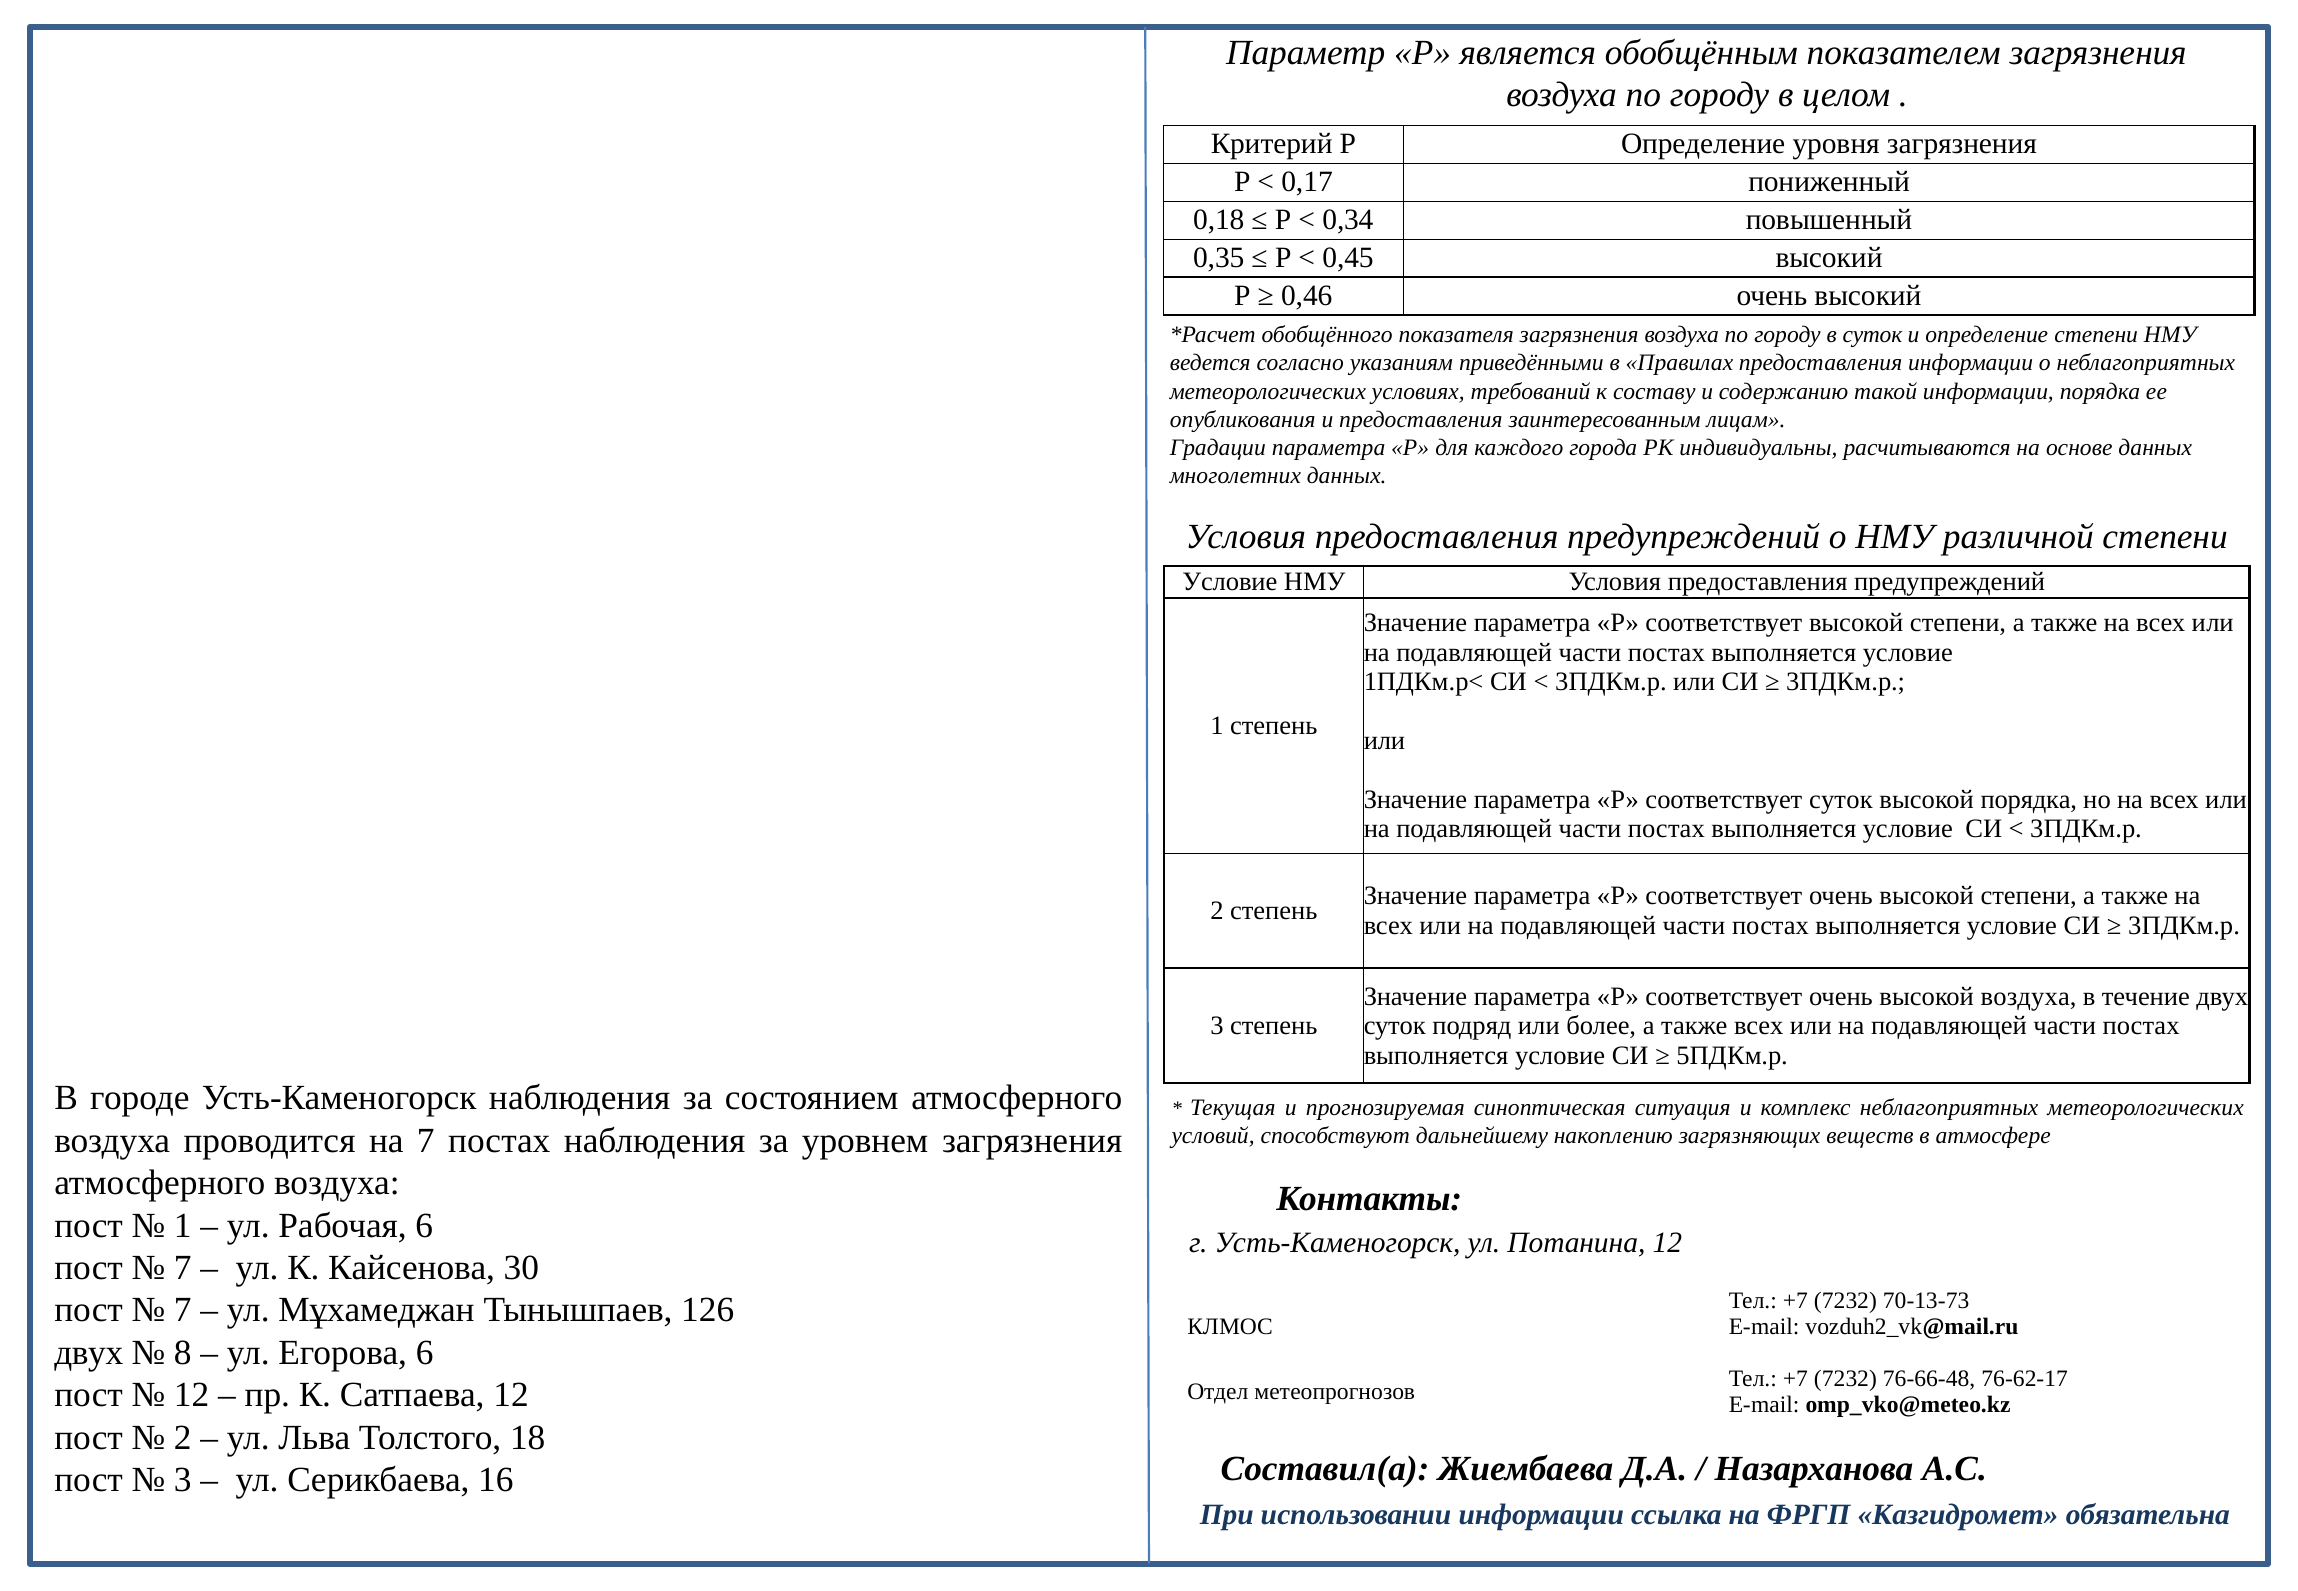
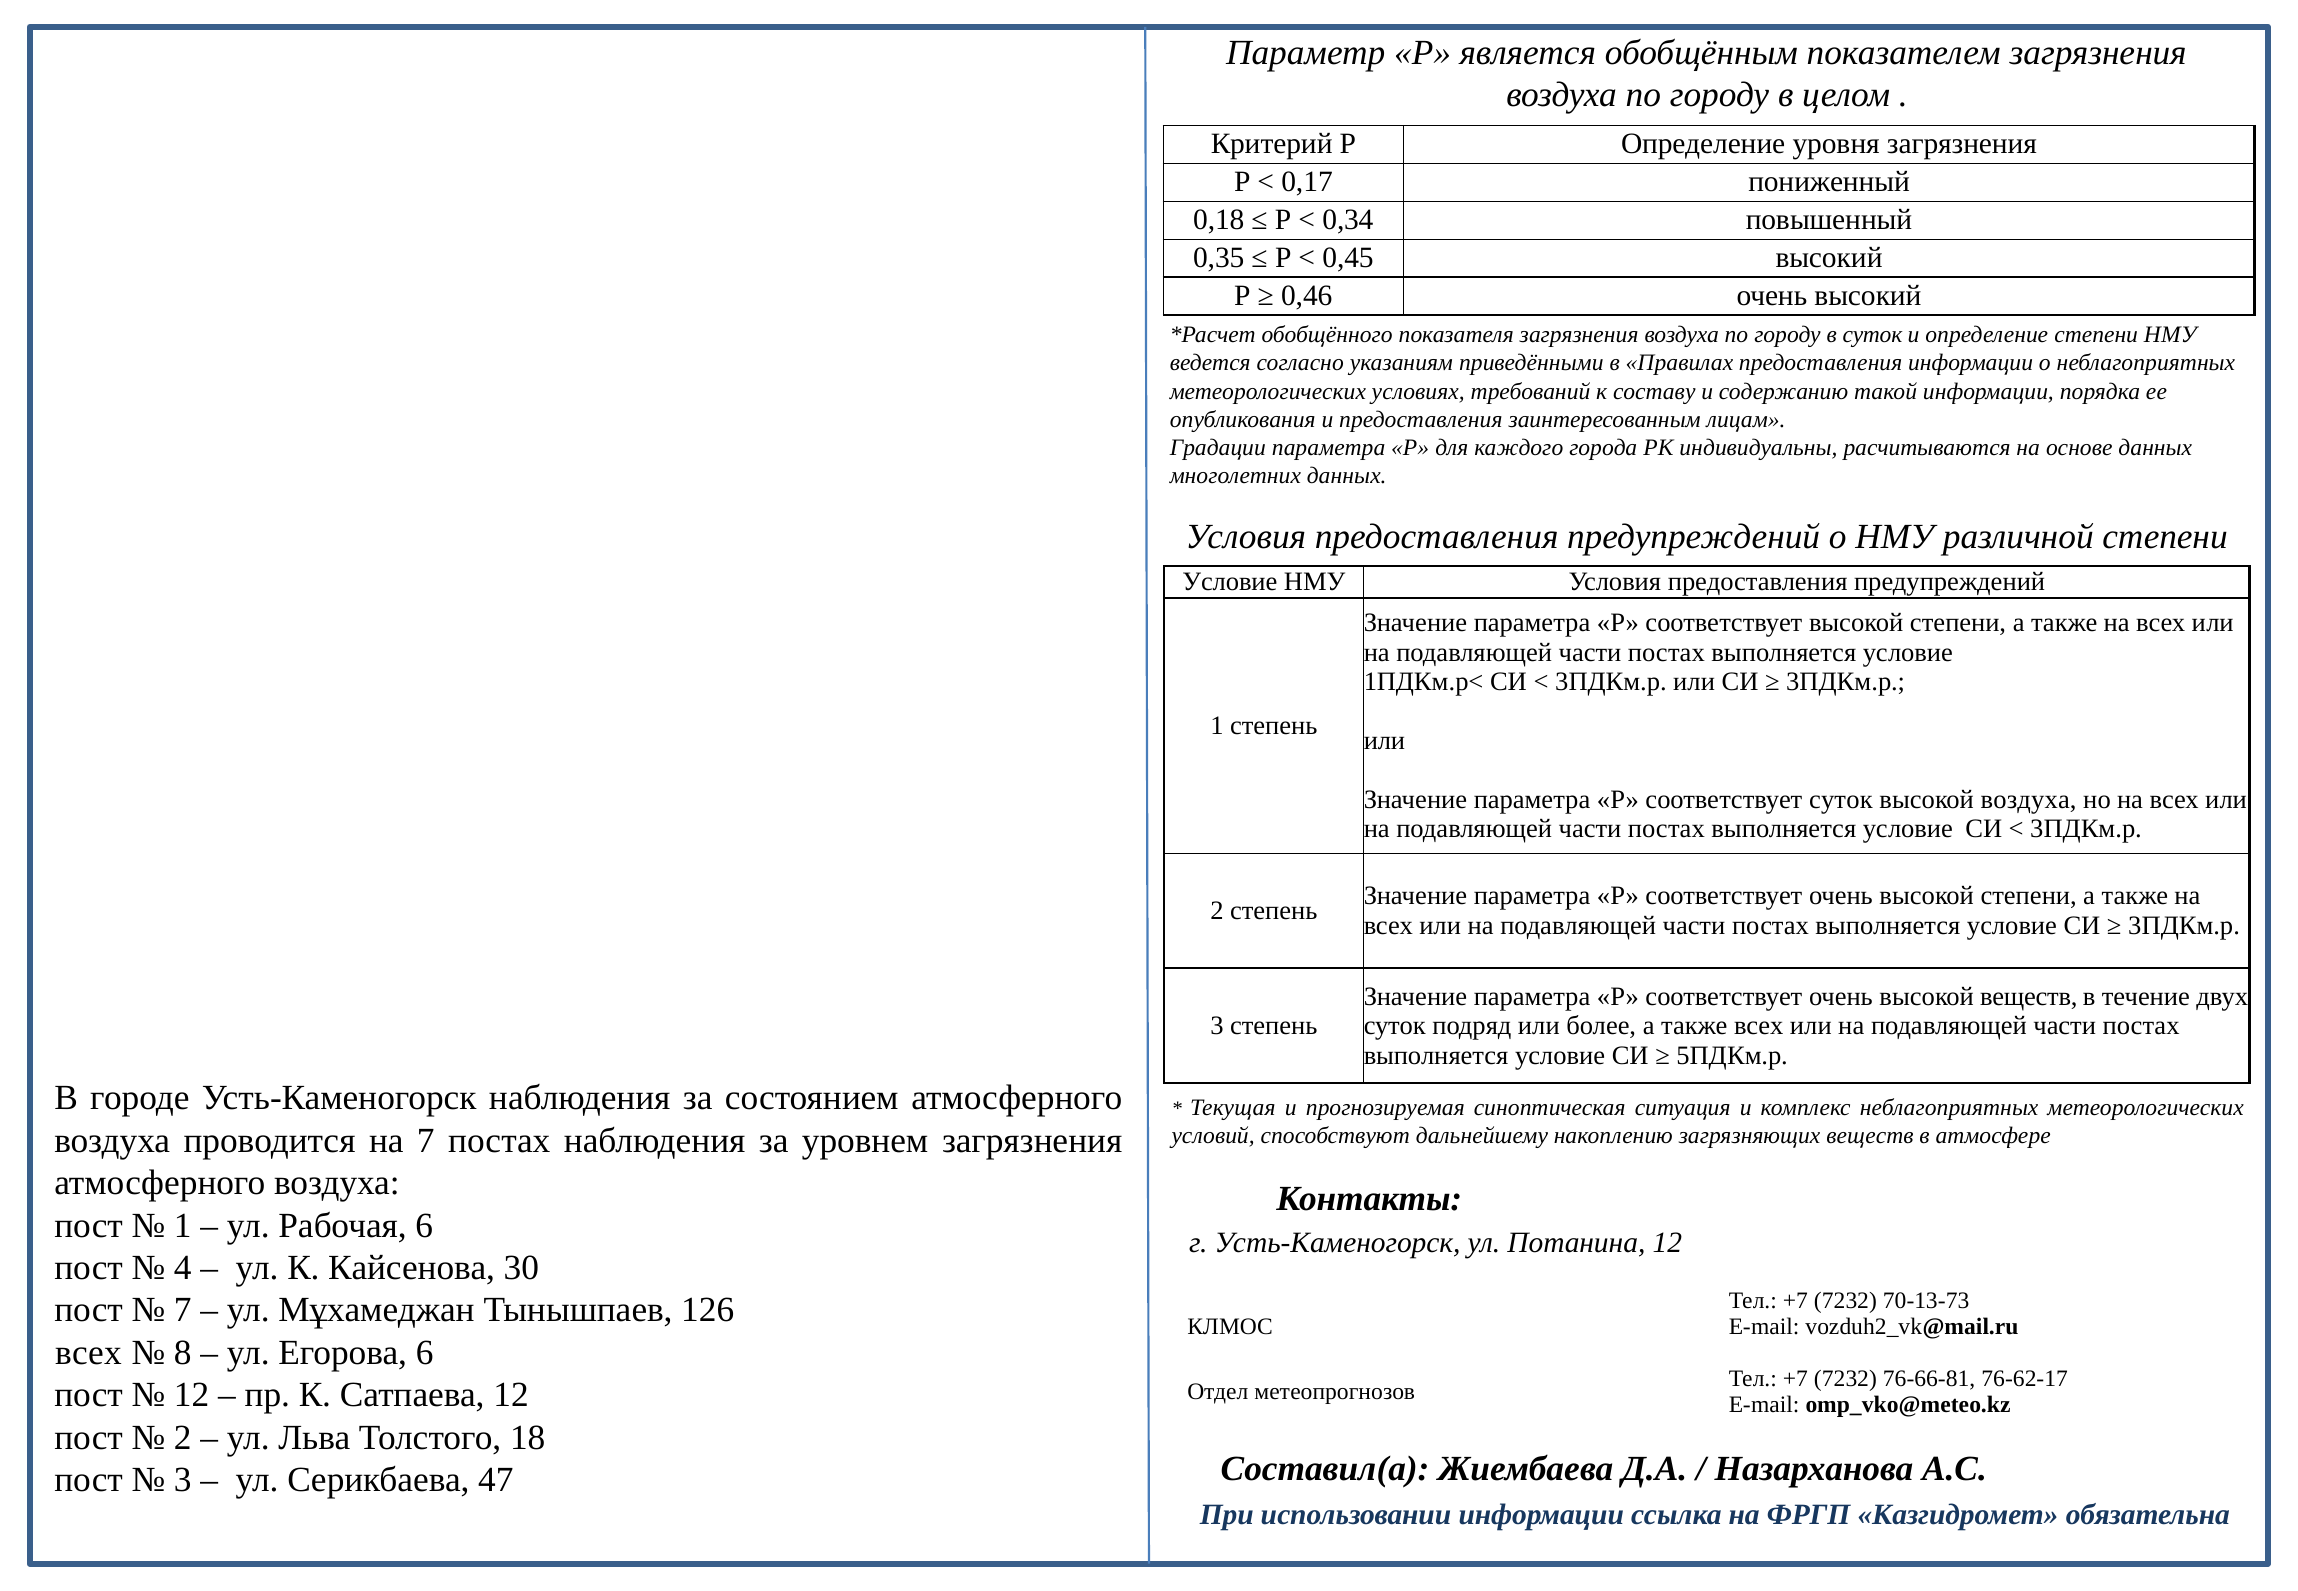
высокой порядка: порядка -> воздуха (2029, 799)
высокой воздуха: воздуха -> веществ (2029, 996)
7: 7 -> 4 (183, 1268)
двух: двух -> всех (88, 1353)
76-66-48: 76-66-48 -> 76-66-81 (1929, 1379)
16: 16 -> 47 (496, 1480)
